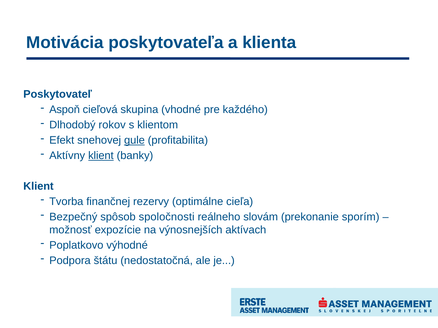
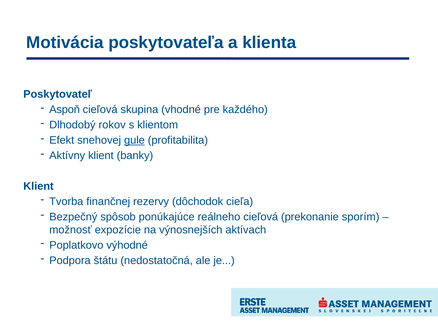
klient underline: present -> none (101, 156)
optimálne: optimálne -> dôchodok (198, 202)
spoločnosti: spoločnosti -> ponúkajúce (167, 217)
reálneho slovám: slovám -> cieľová (261, 217)
